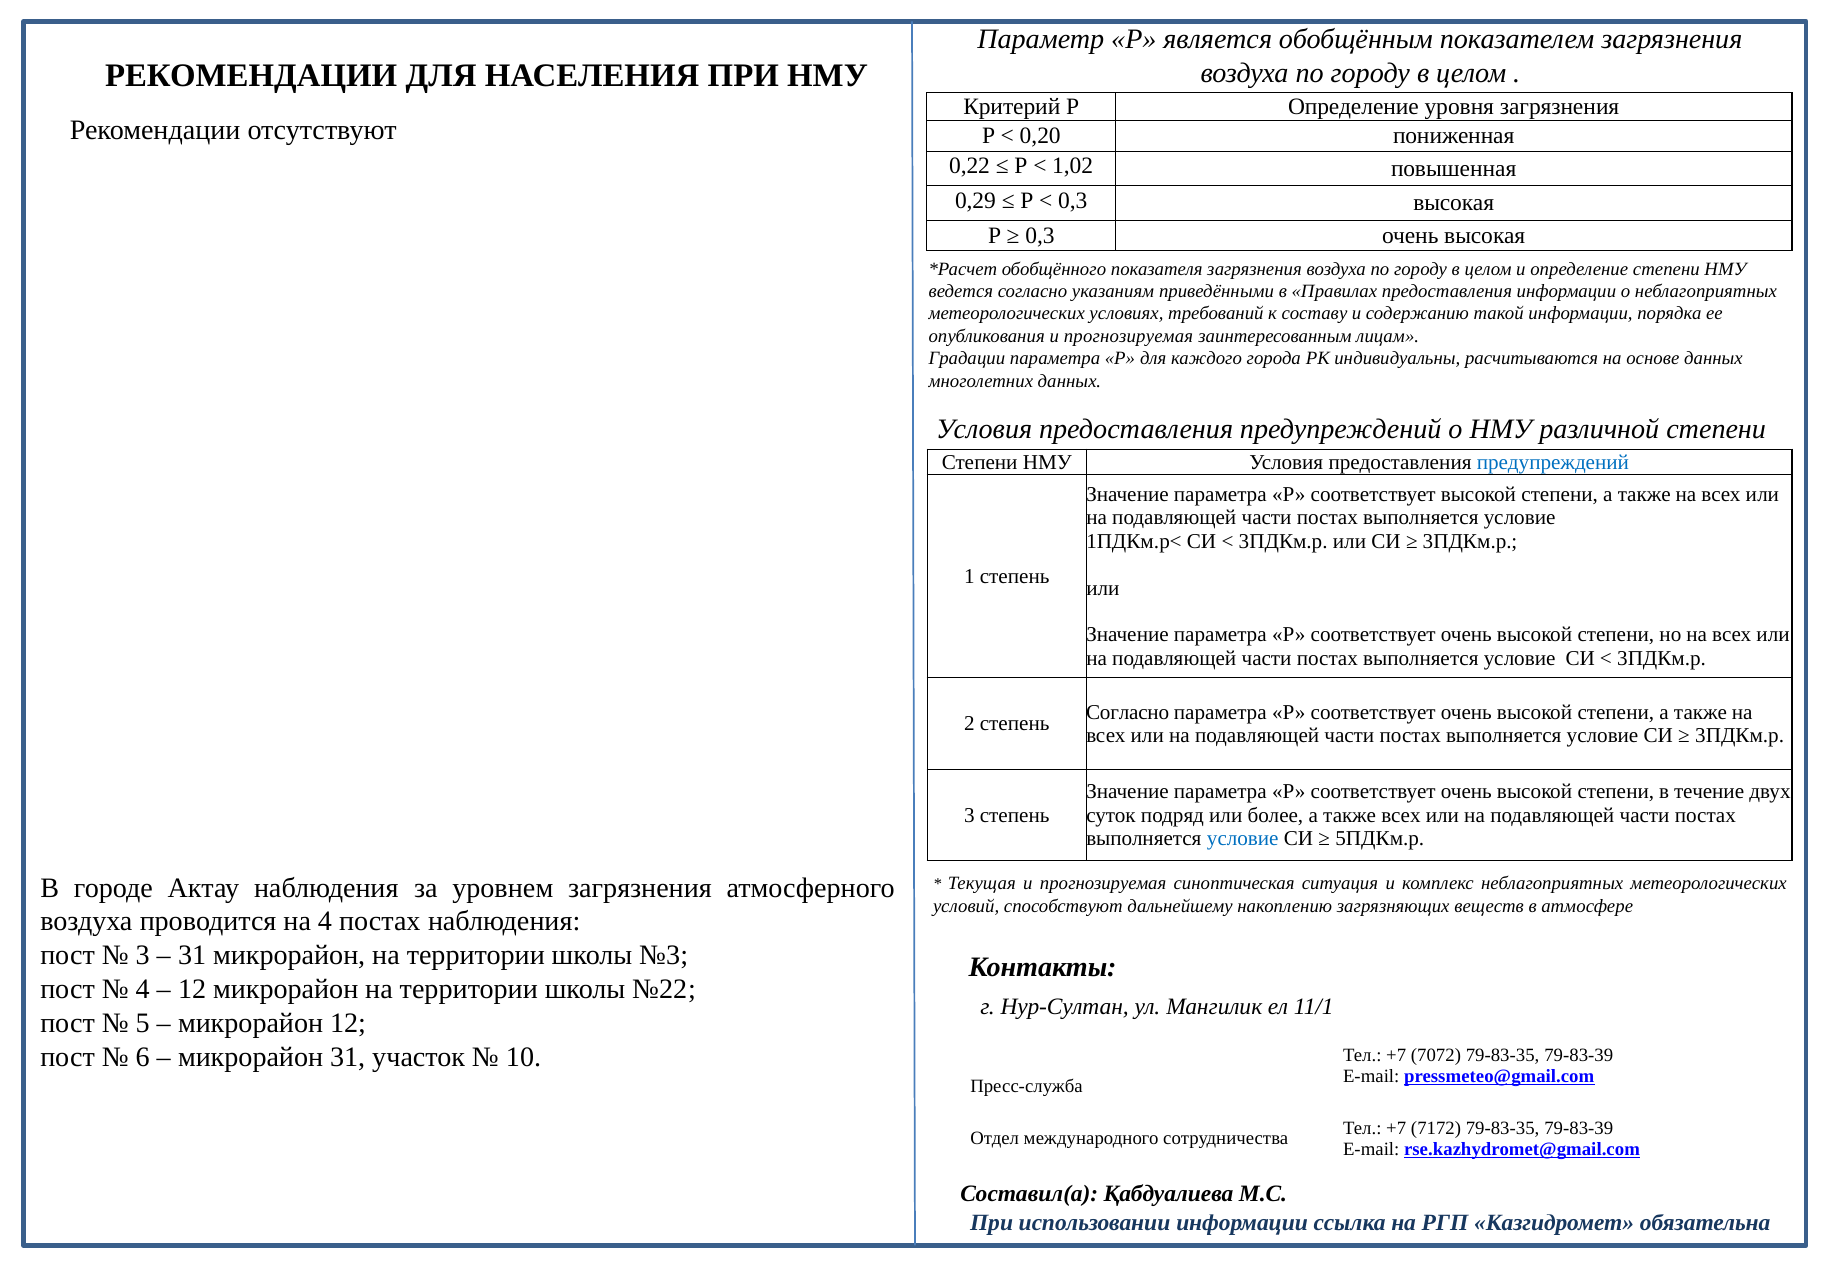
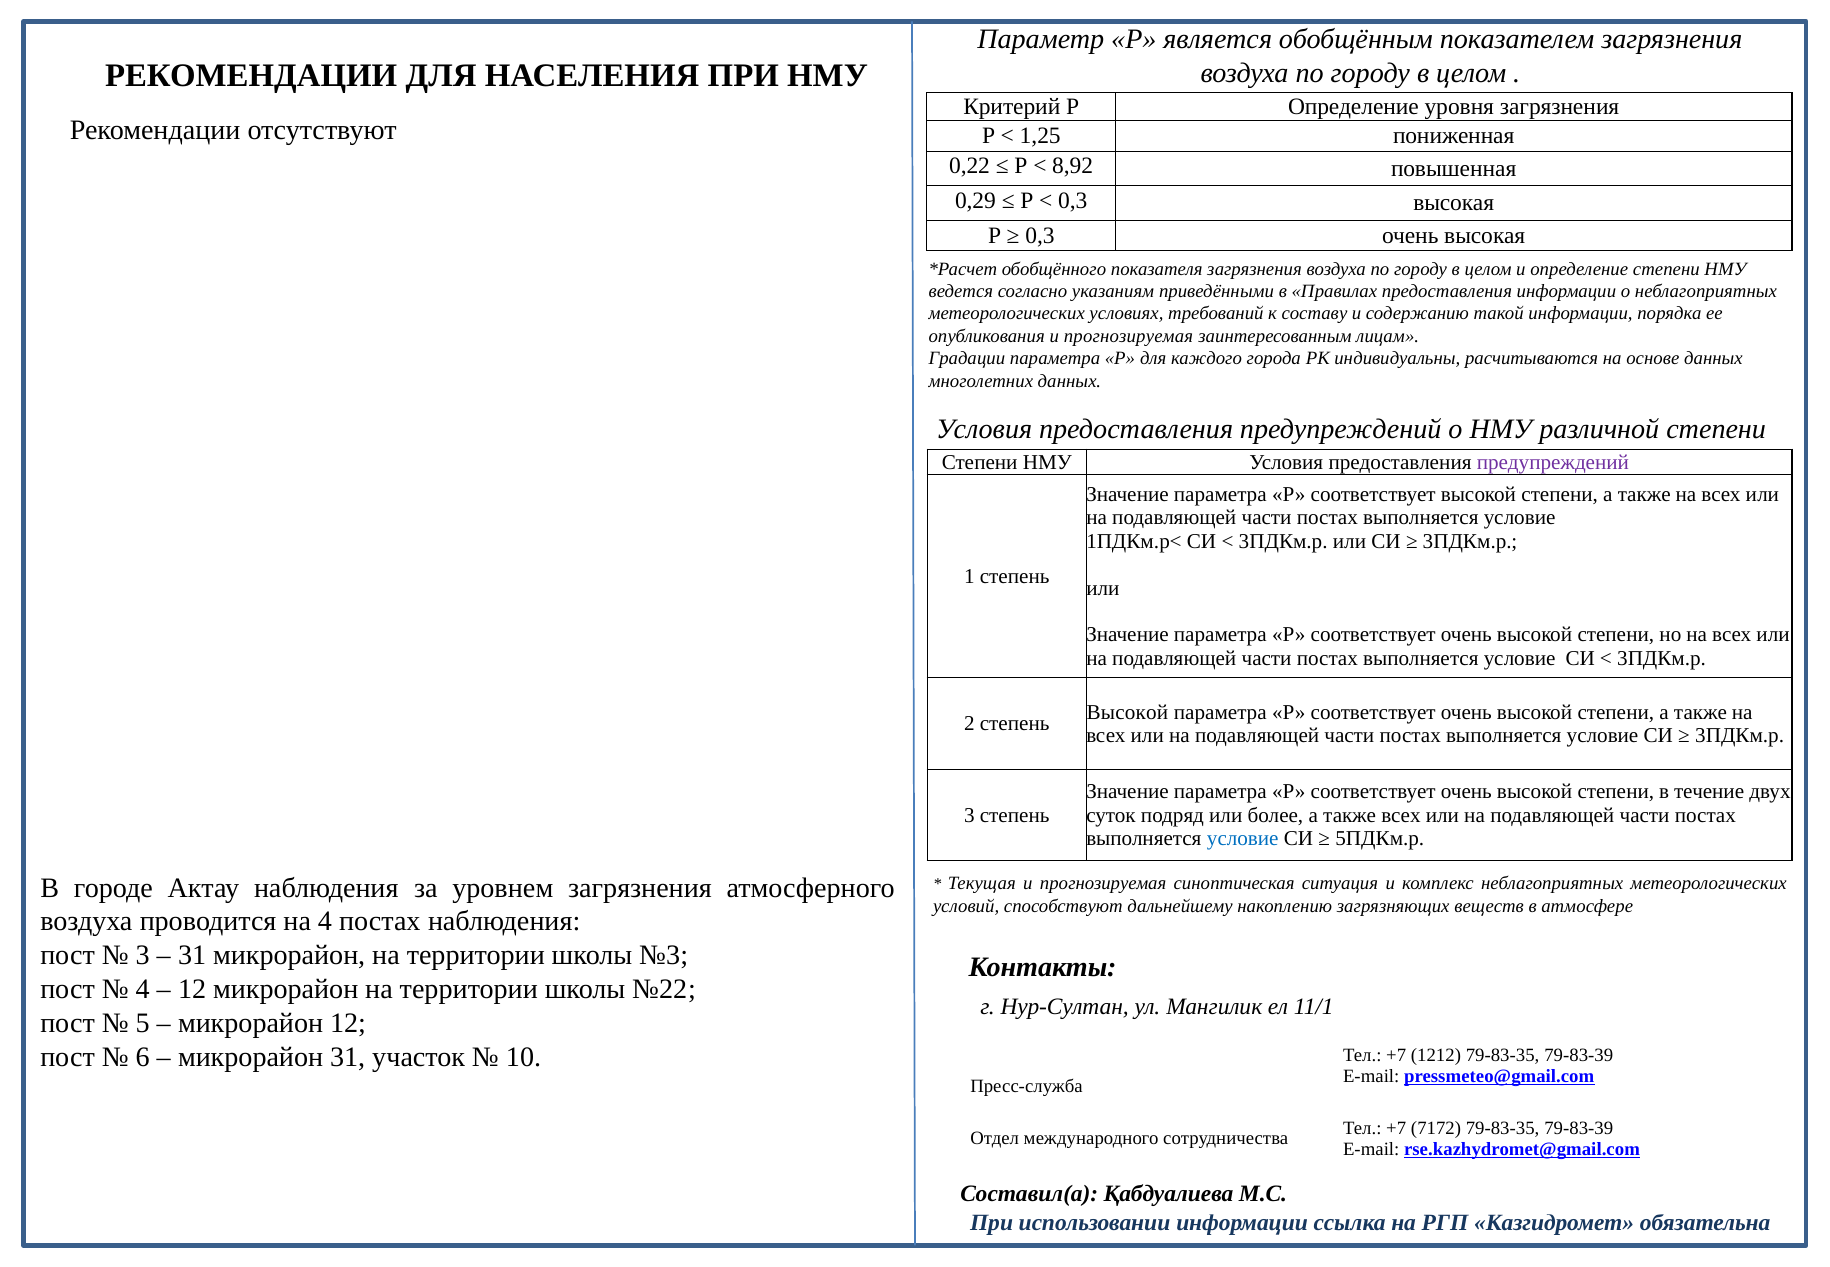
0,20: 0,20 -> 1,25 (1040, 136)
1,02: 1,02 -> 8,92 (1073, 166)
предупреждений colour: blue -> purple (1553, 462)
Согласно: Согласно -> Высокой (1127, 712)
7072: 7072 -> 1212 (1436, 1055)
